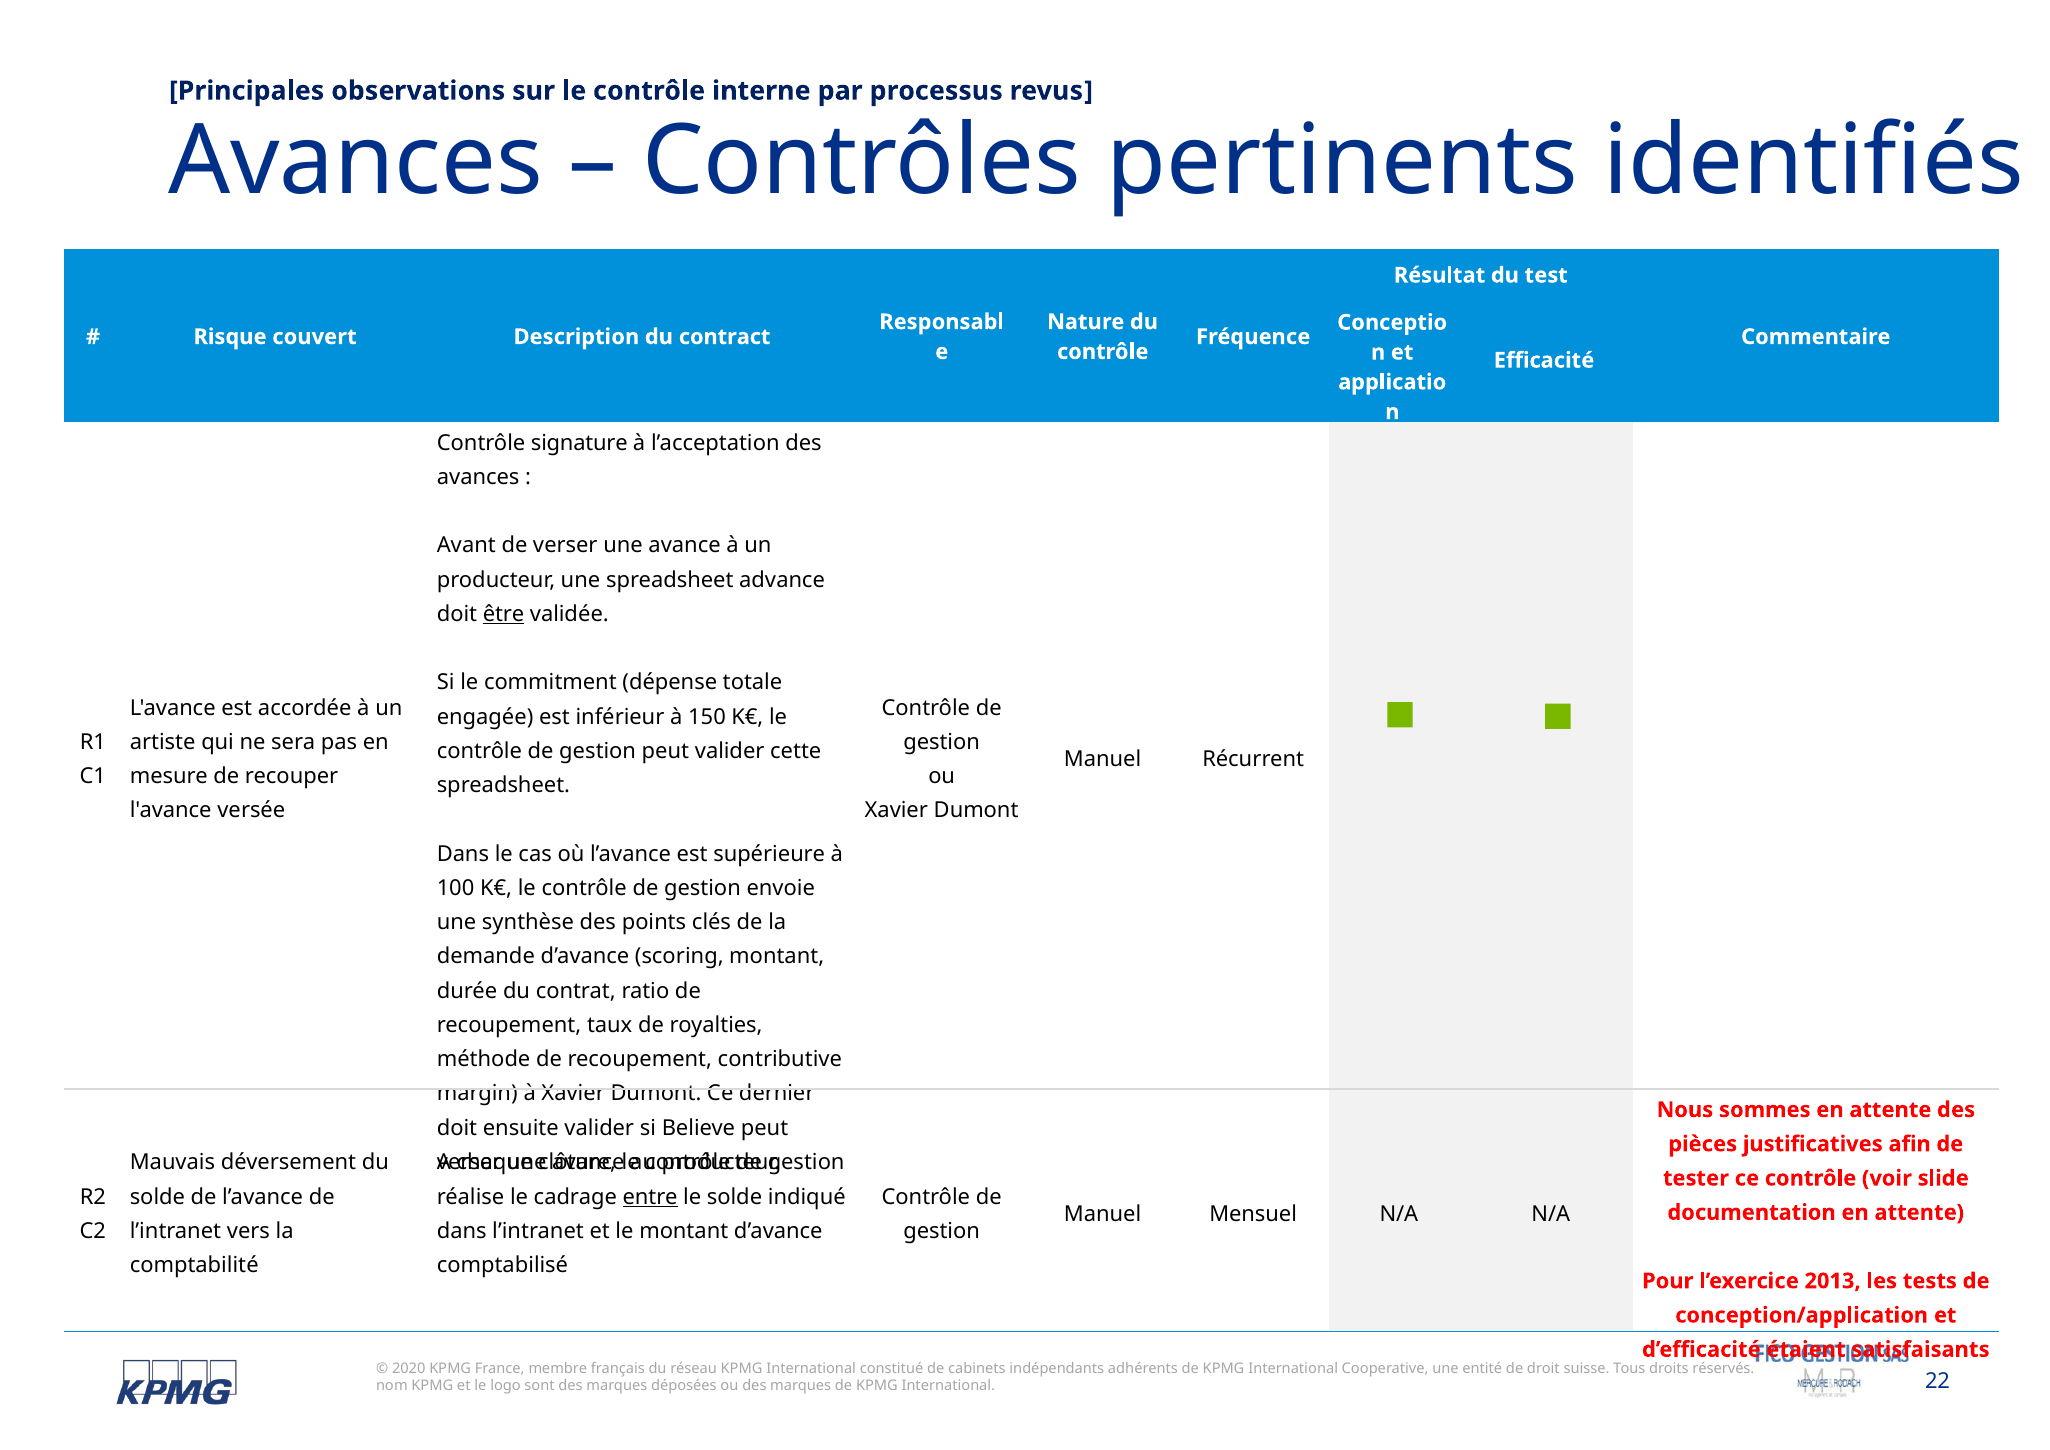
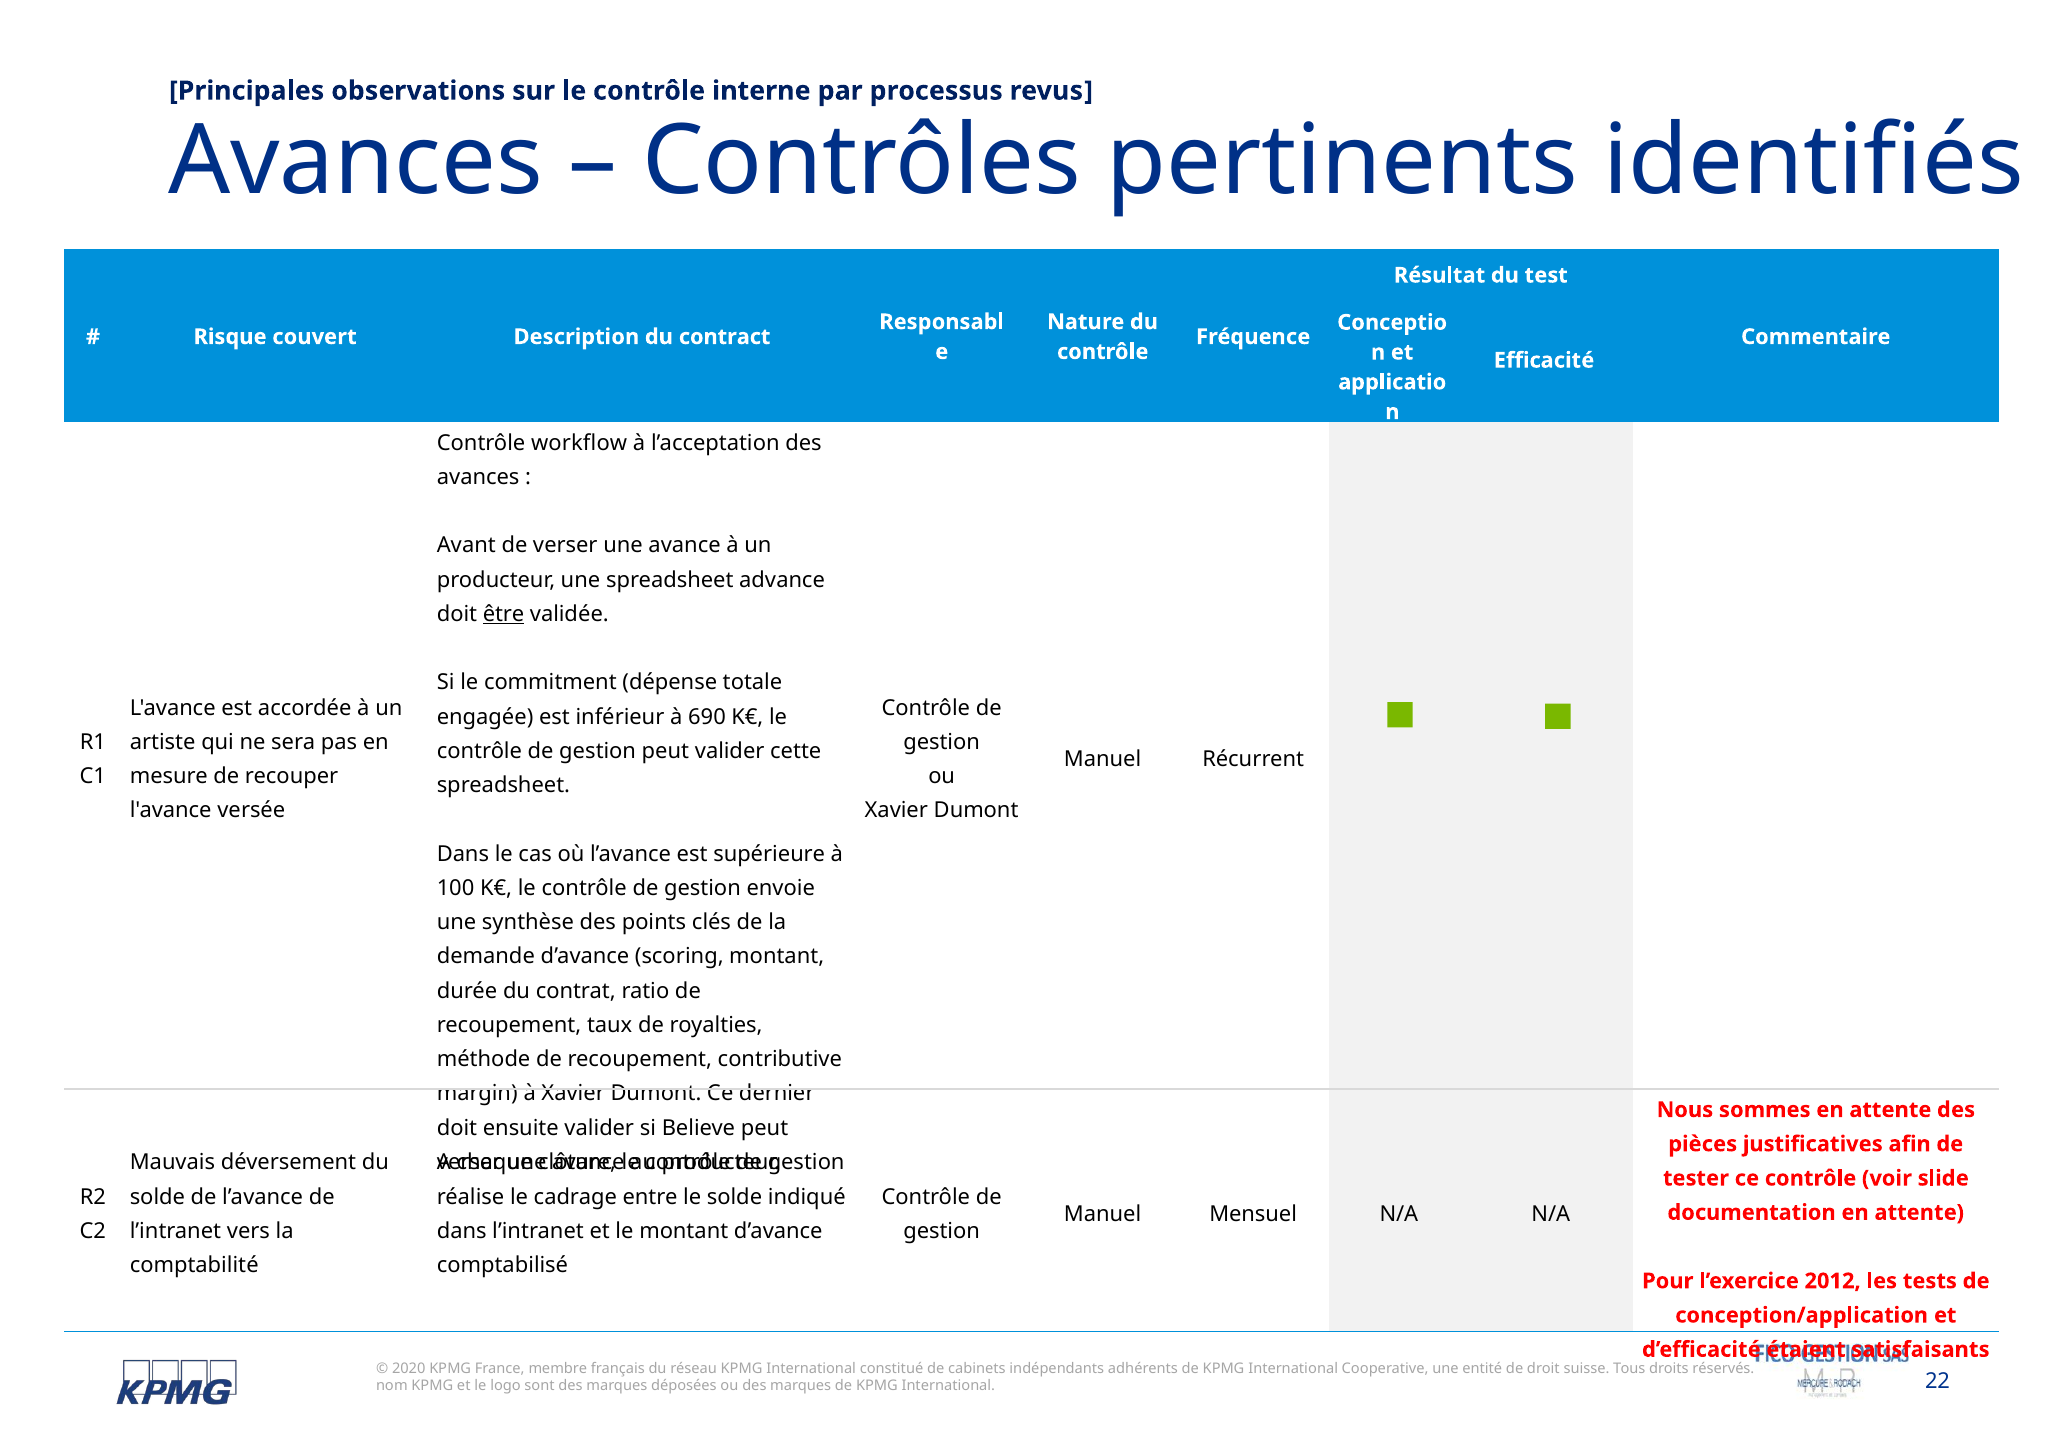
signature: signature -> workflow (579, 443)
150: 150 -> 690 (707, 717)
entre underline: present -> none (650, 1196)
2013: 2013 -> 2012 (1833, 1281)
